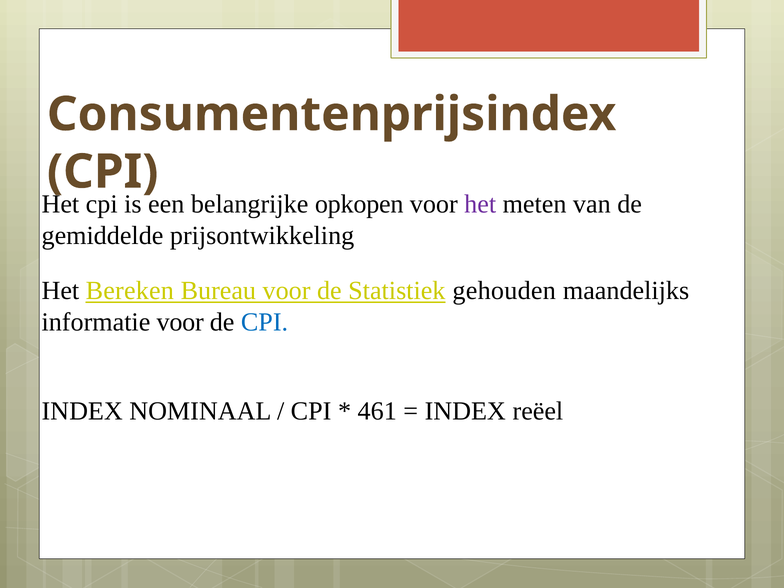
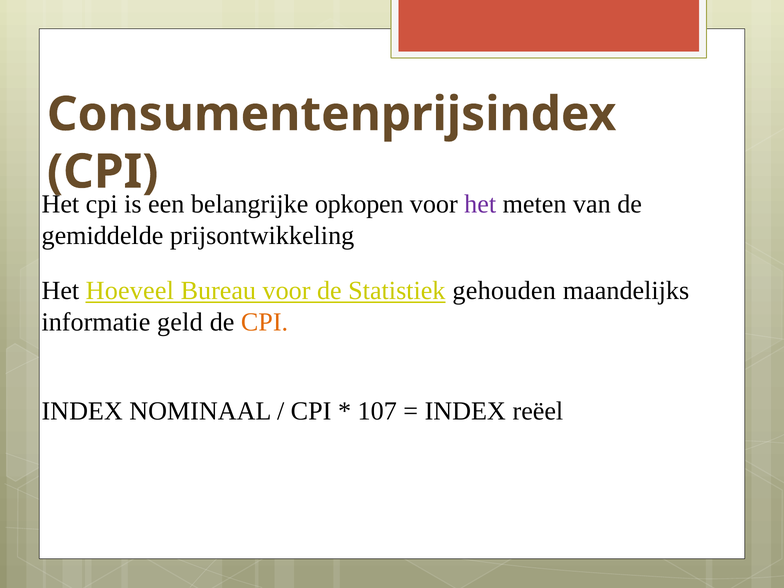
Bereken: Bereken -> Hoeveel (130, 291)
informatie voor: voor -> geld (180, 322)
CPI colour: blue -> orange (265, 322)
461: 461 -> 107 (377, 411)
